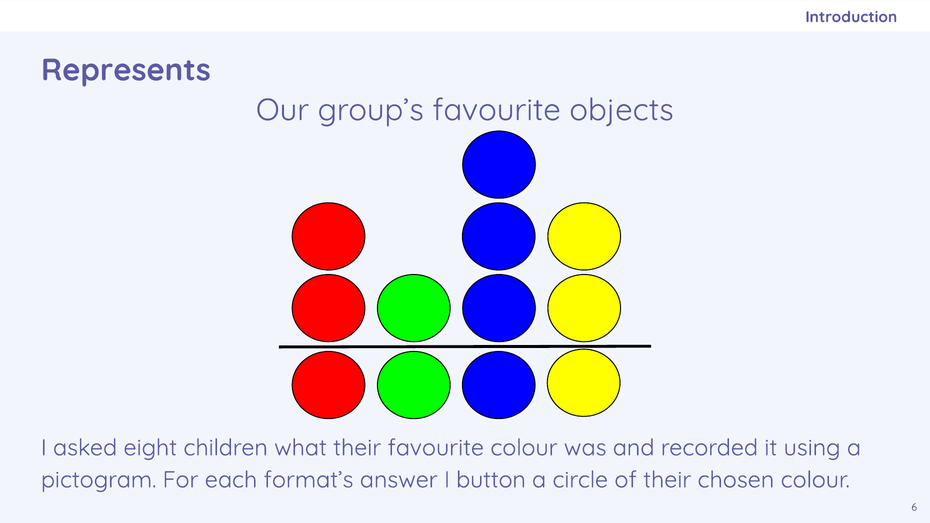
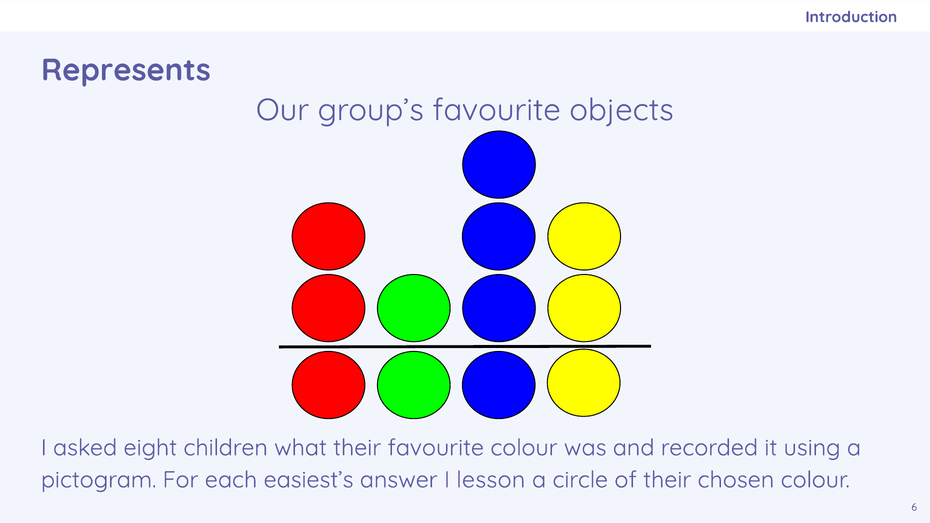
format’s: format’s -> easiest’s (309, 480)
button: button -> lesson (491, 480)
